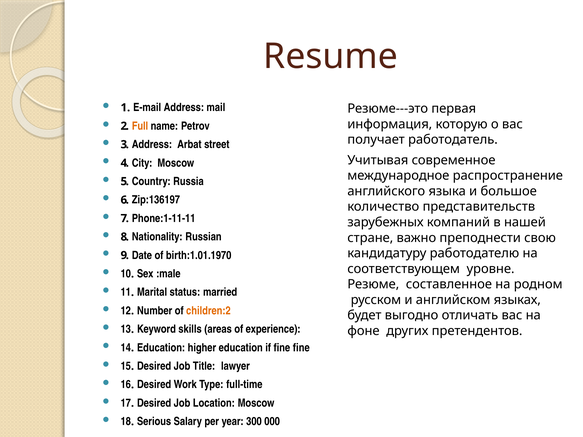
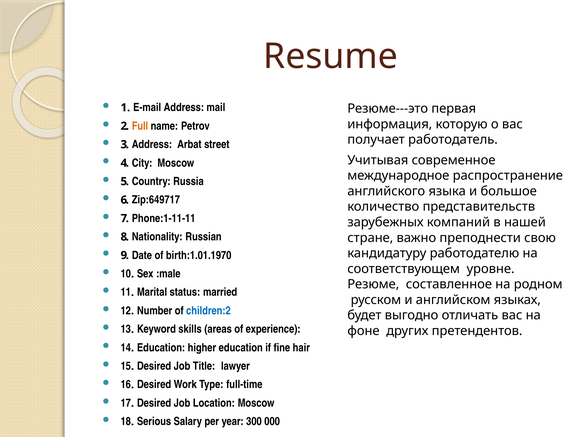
Zip:136197: Zip:136197 -> Zip:649717 (156, 200)
children:2 colour: orange -> blue (208, 311)
fine fine: fine -> hair (301, 348)
